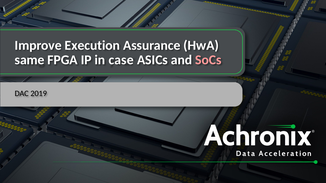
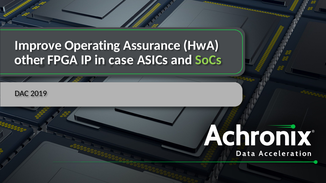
Execution: Execution -> Operating (92, 45)
same: same -> other (30, 60)
SoCs colour: pink -> light green (208, 60)
